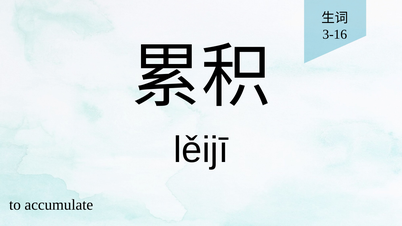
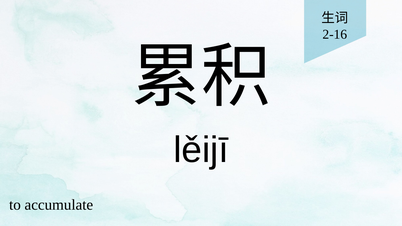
3-16: 3-16 -> 2-16 (335, 34)
